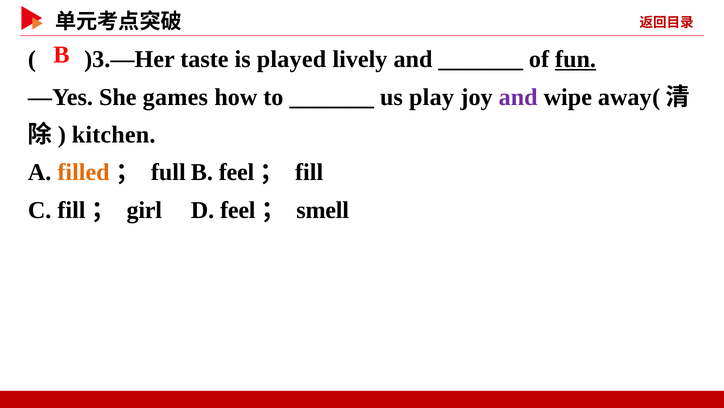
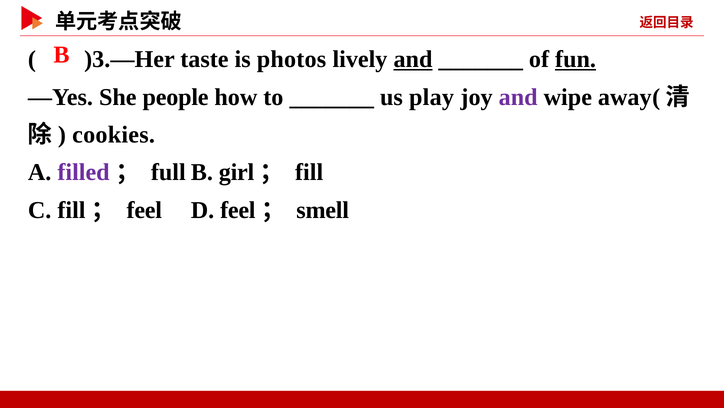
played: played -> photos (291, 59)
and underline: none -> present (413, 59)
games: games -> people (176, 97)
kitchen: kitchen -> cookies (114, 134)
filled colour: orange -> purple (84, 172)
feel: feel -> girl (237, 172)
girl: girl -> feel (144, 210)
